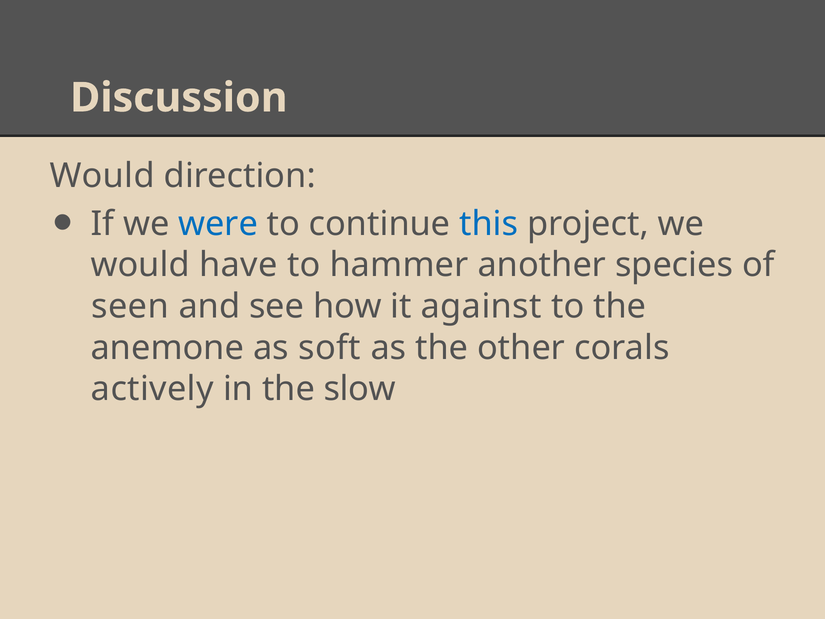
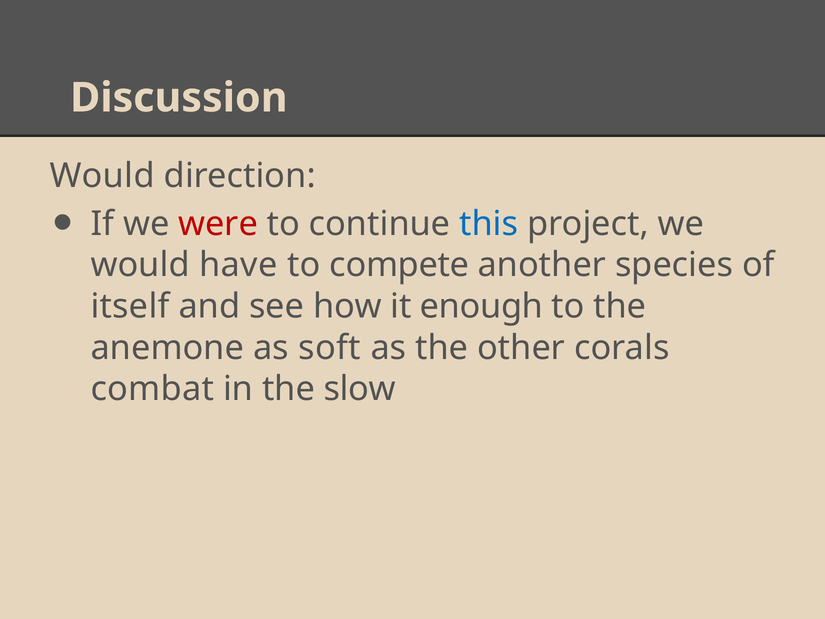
were colour: blue -> red (218, 224)
hammer: hammer -> compete (399, 265)
seen: seen -> itself (130, 306)
against: against -> enough (482, 306)
actively: actively -> combat (152, 389)
